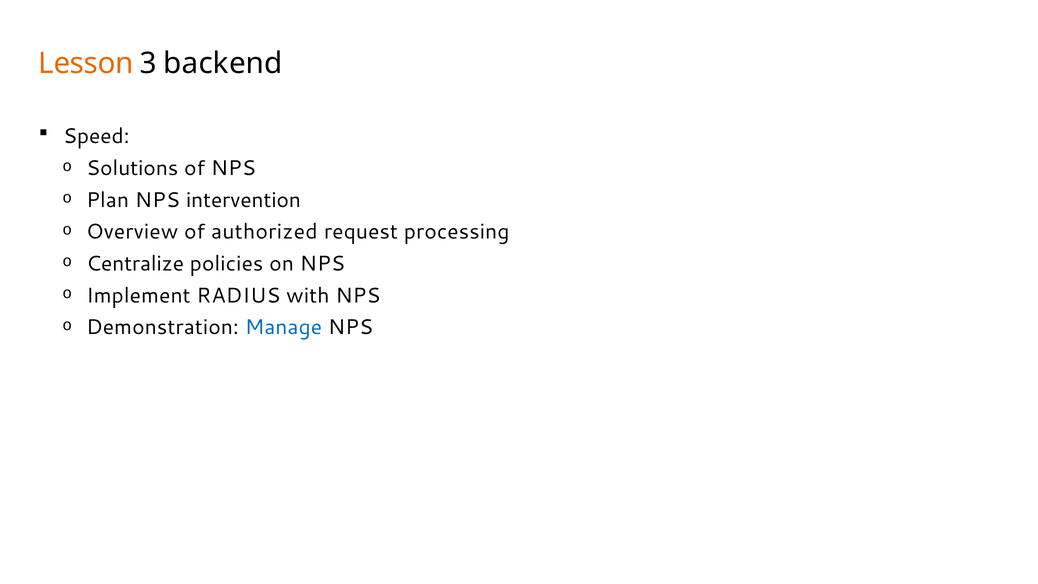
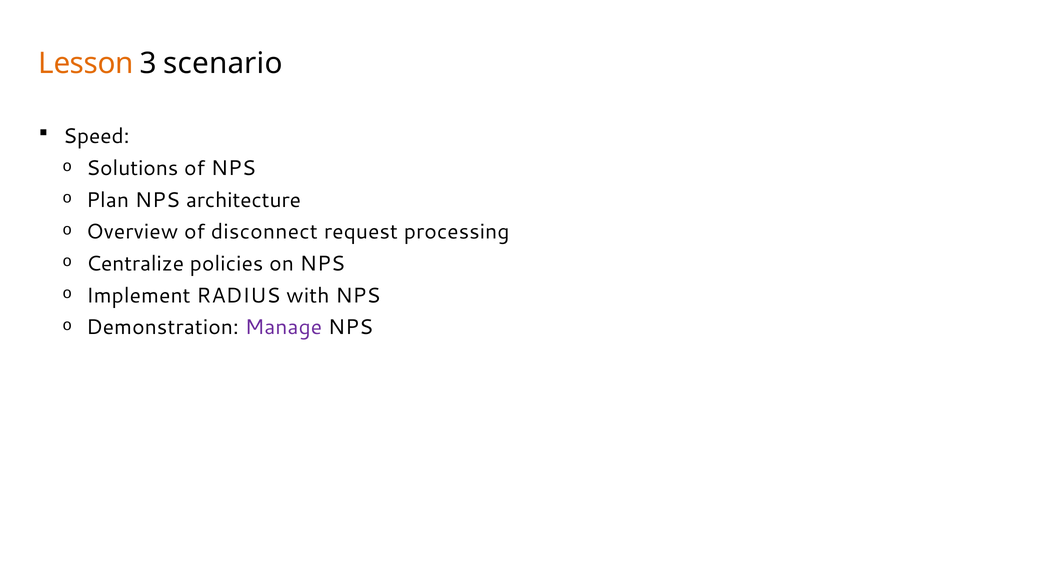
backend: backend -> scenario (223, 63)
intervention: intervention -> architecture (243, 200)
authorized: authorized -> disconnect (264, 232)
Manage colour: blue -> purple (283, 327)
